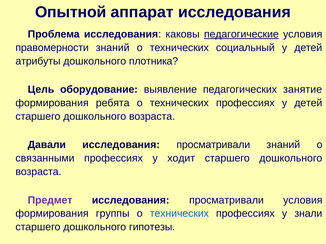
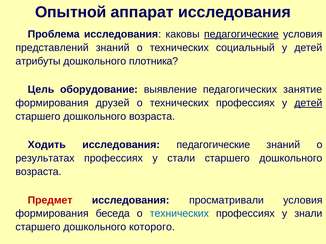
правомерности: правомерности -> представлений (52, 48)
ребята: ребята -> друзей (113, 103)
детей underline: none -> present (308, 103)
Давали: Давали -> Ходить (47, 145)
просматривали: просматривали -> педагогические (213, 145)
связанными: связанными -> результатах (45, 159)
ходит: ходит -> стали (181, 159)
Предмет colour: purple -> red (50, 201)
группы: группы -> беседа (113, 214)
гипотезы: гипотезы -> которого (152, 227)
